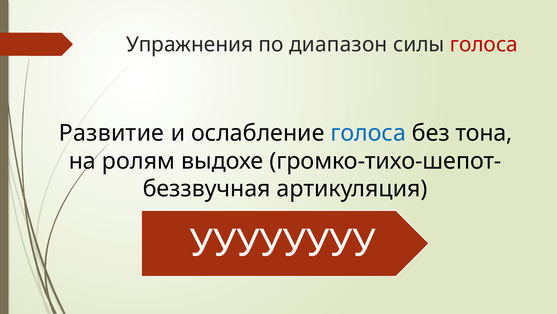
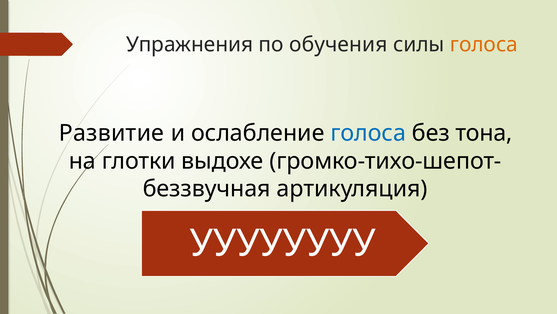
диапазон: диапазон -> обучения (338, 45)
голоса colour: red -> orange (484, 45)
ролям: ролям -> глотки (139, 161)
